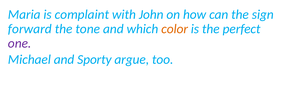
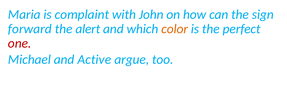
tone: tone -> alert (88, 29)
one colour: purple -> red (20, 43)
Sporty: Sporty -> Active (94, 59)
